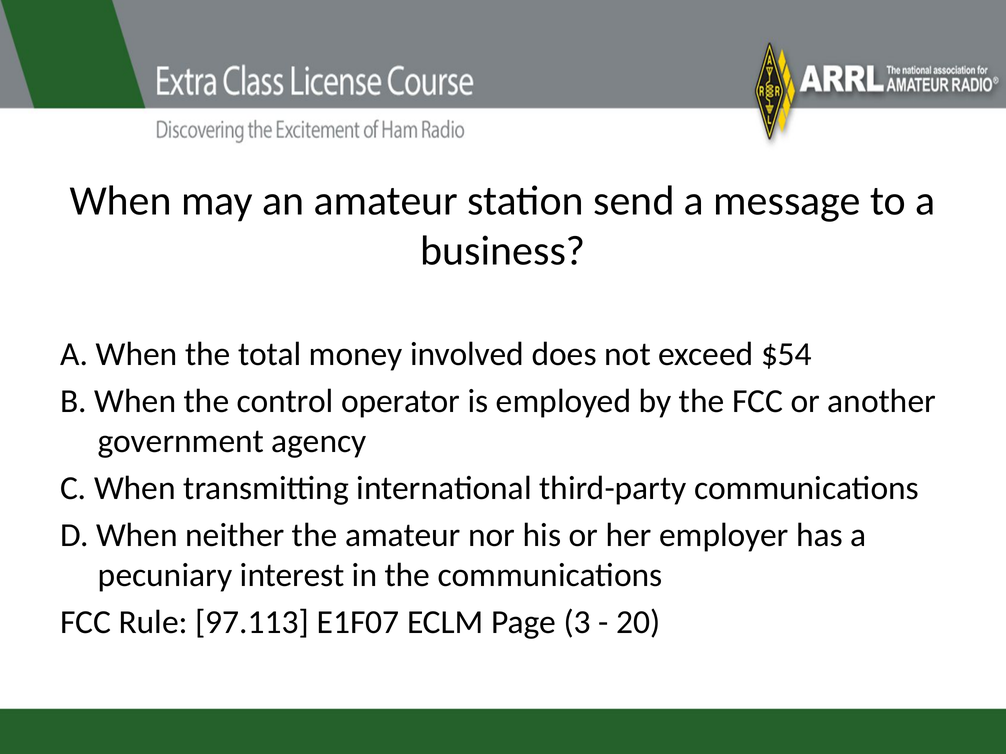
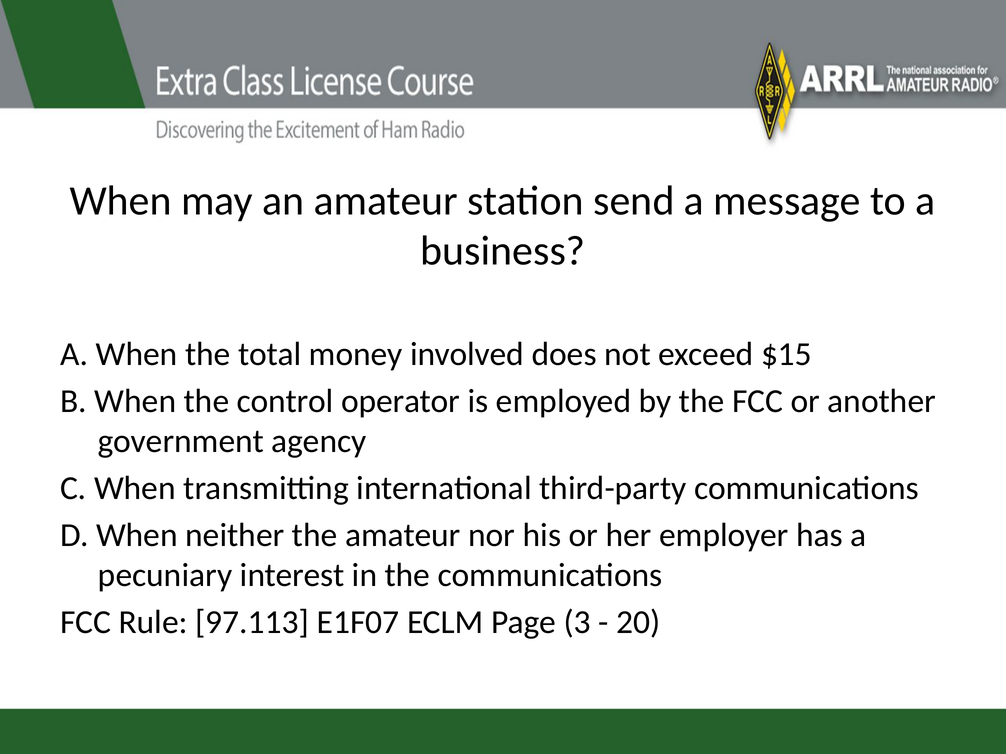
$54: $54 -> $15 (786, 354)
